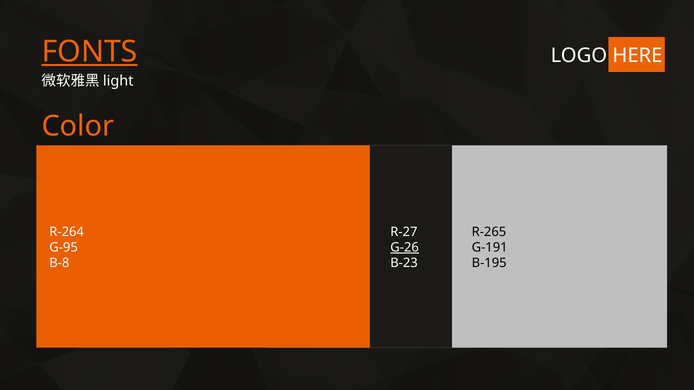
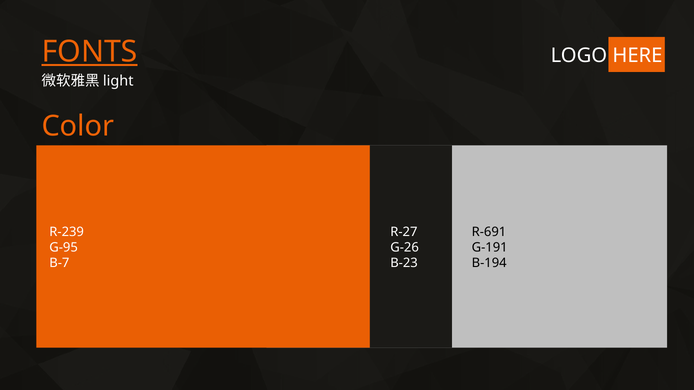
R-264: R-264 -> R-239 (67, 232)
R-265: R-265 -> R-691 (489, 232)
G-26 underline: present -> none (405, 248)
B-8: B-8 -> B-7 (59, 263)
B-195: B-195 -> B-194 (489, 263)
